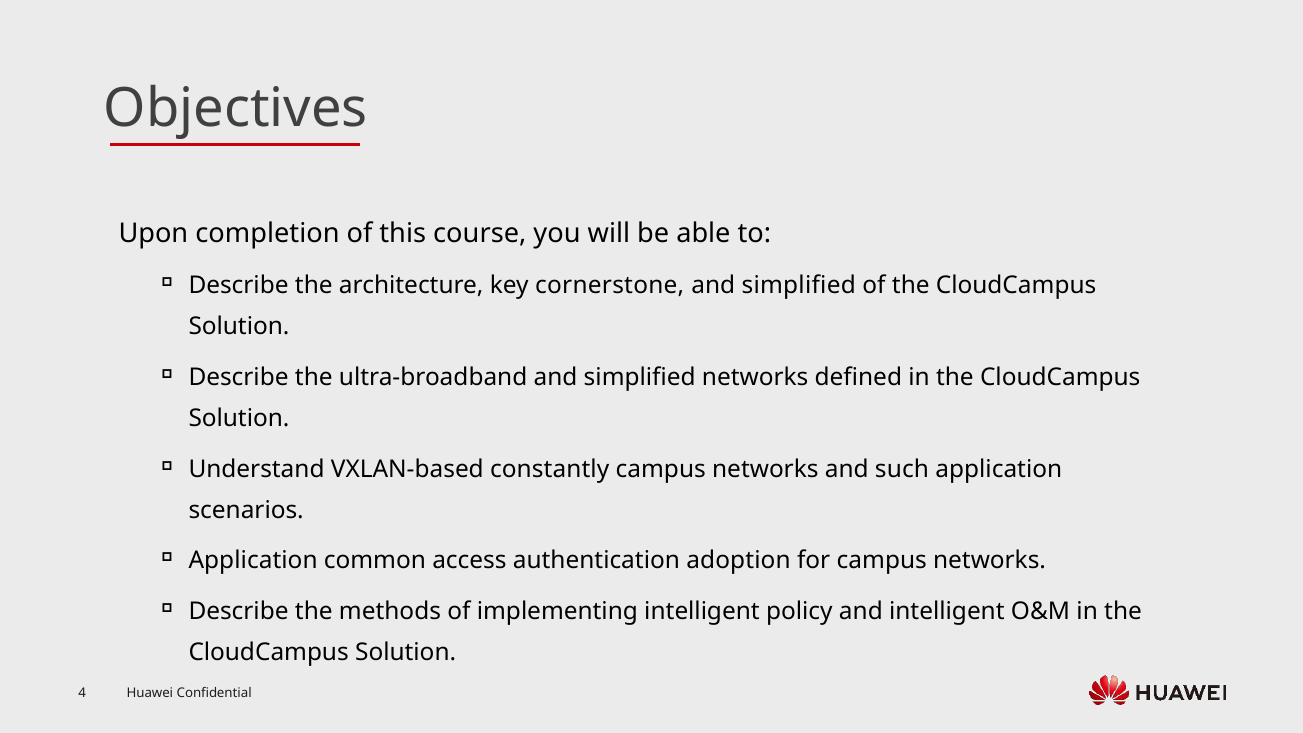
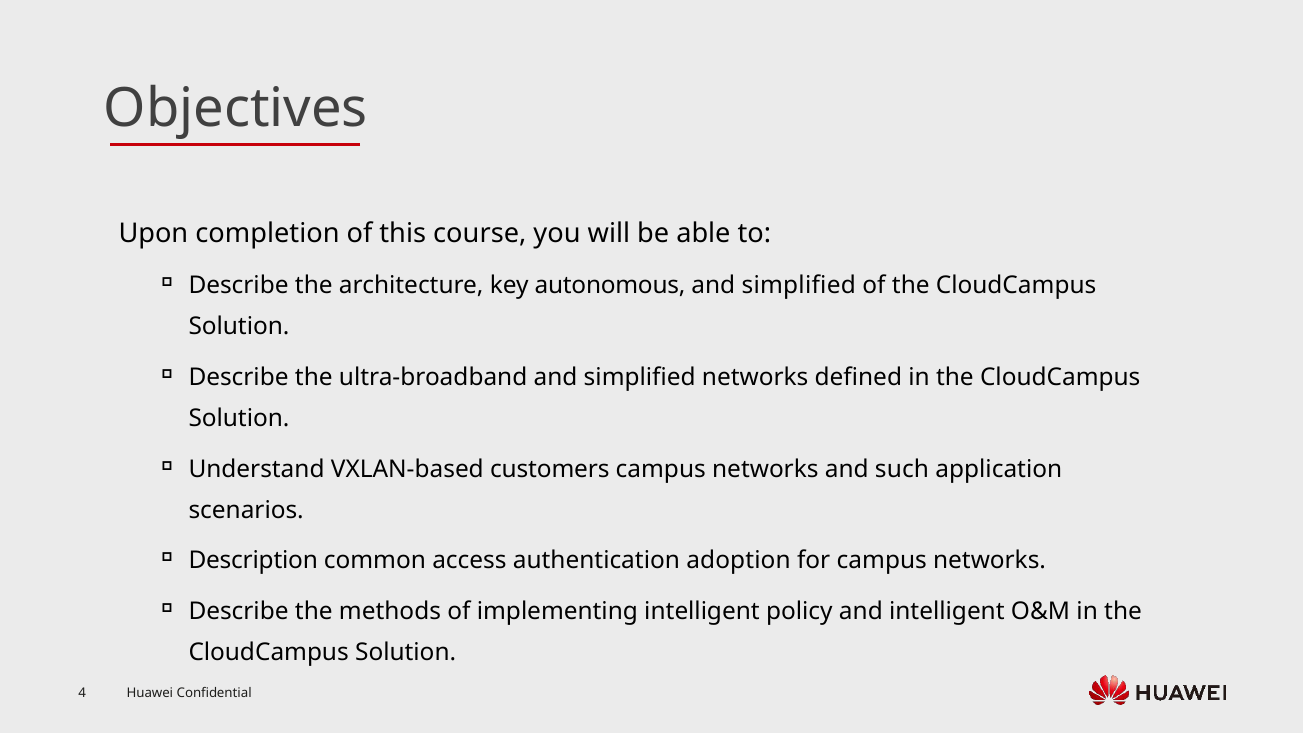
cornerstone: cornerstone -> autonomous (610, 285)
constantly: constantly -> customers (550, 469)
Application: Application -> Description (253, 561)
